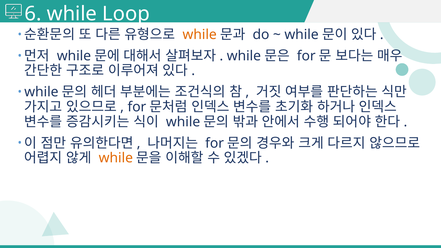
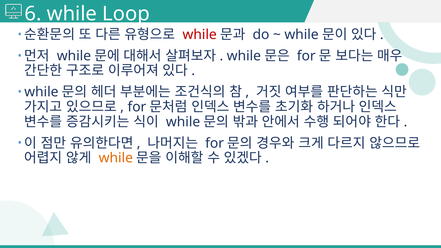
while colour: orange -> red (200, 35)
